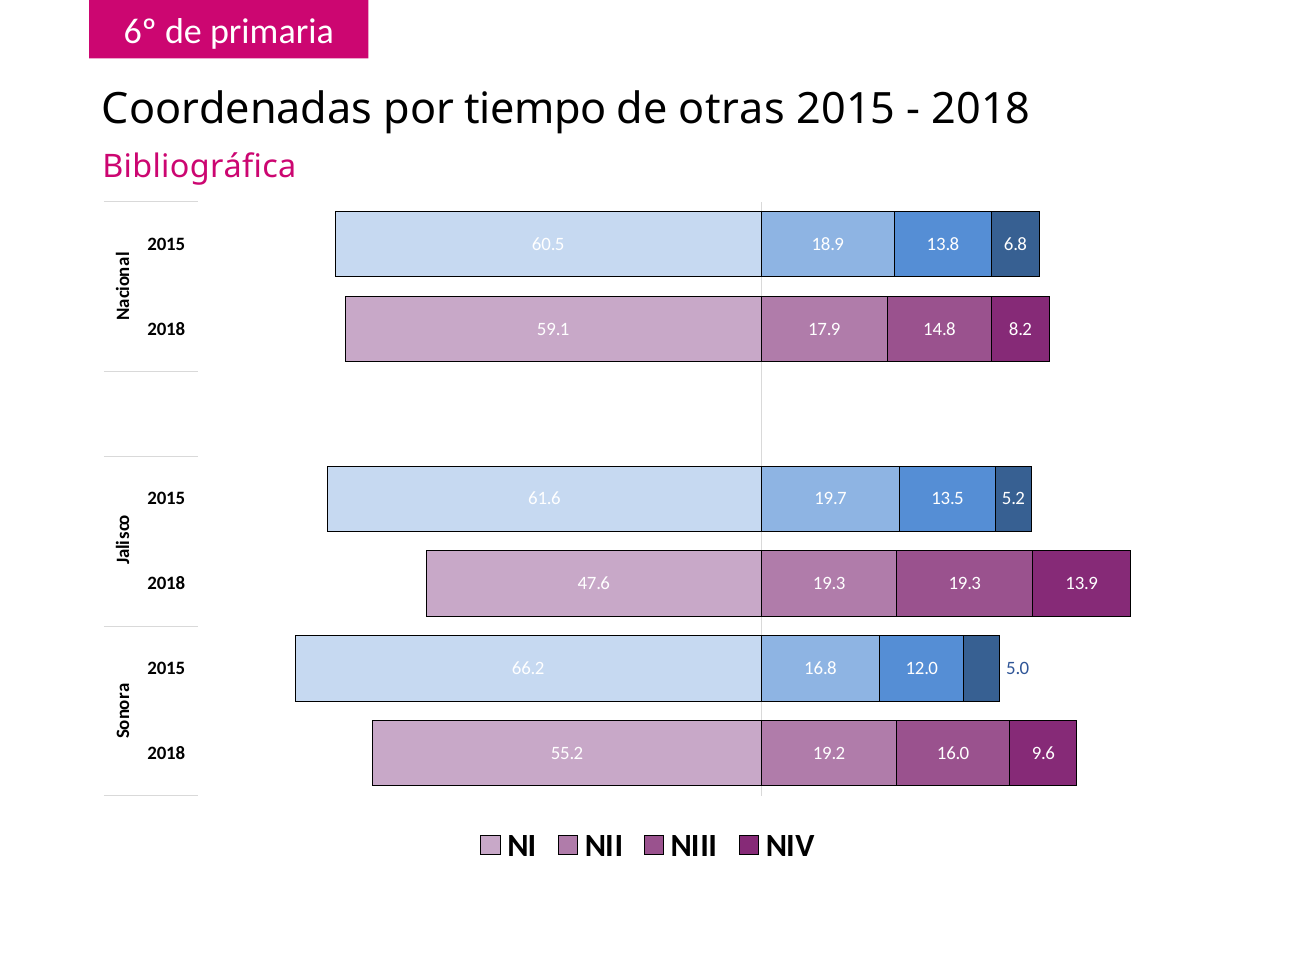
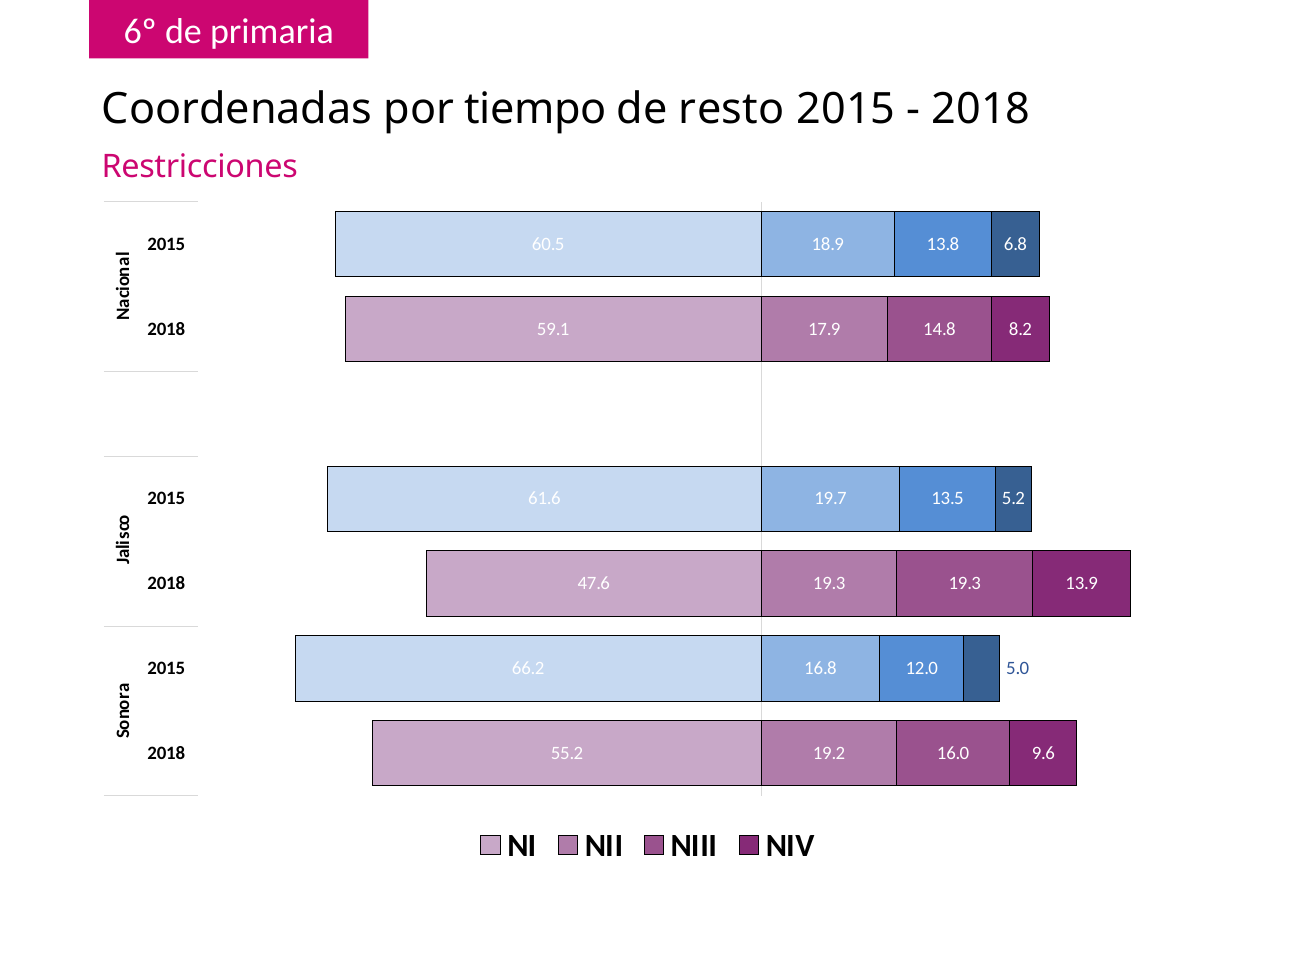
otras: otras -> resto (732, 110)
Bibliográfica: Bibliográfica -> Restricciones (200, 167)
